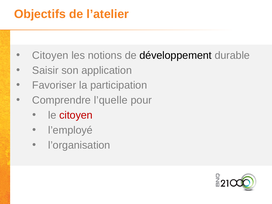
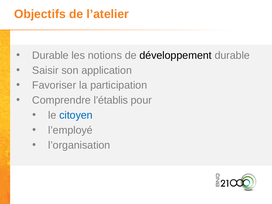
Citoyen: Citoyen -> Durable (50, 55)
l’quelle: l’quelle -> l’établis (111, 100)
citoyen colour: red -> blue (76, 115)
